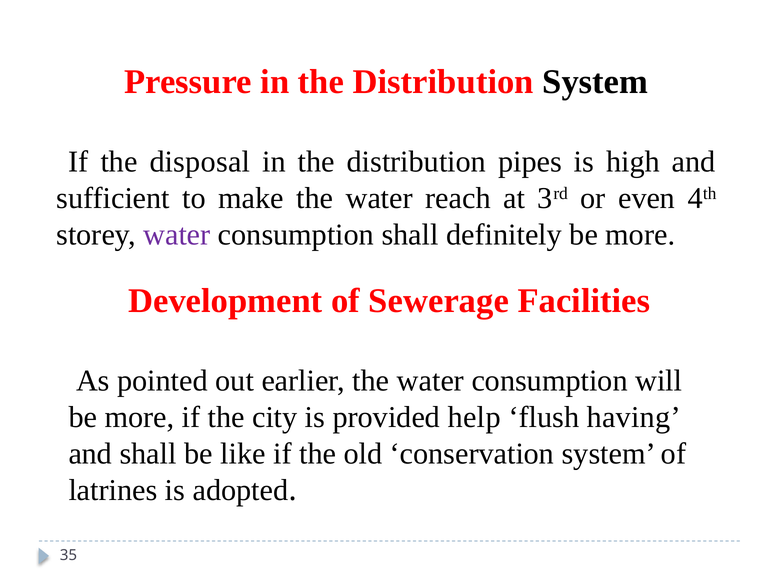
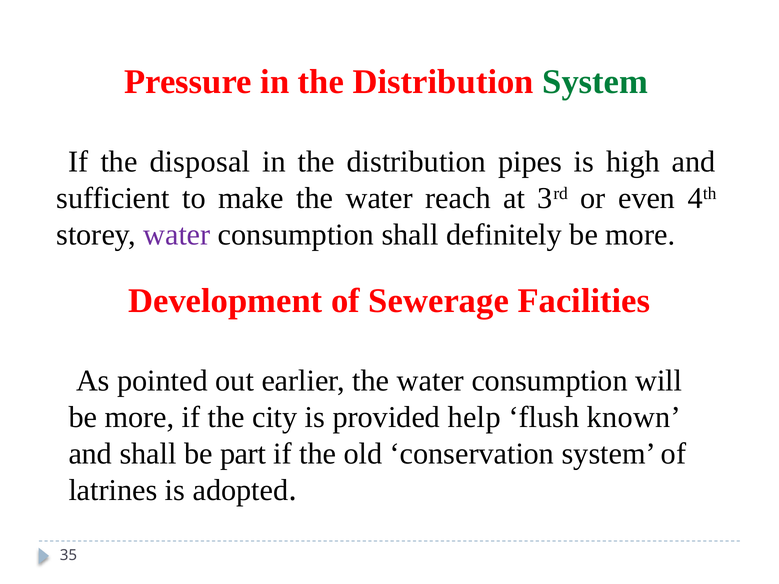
System colour: black -> green (595, 82)
having: having -> known (634, 417)
like: like -> part (243, 454)
